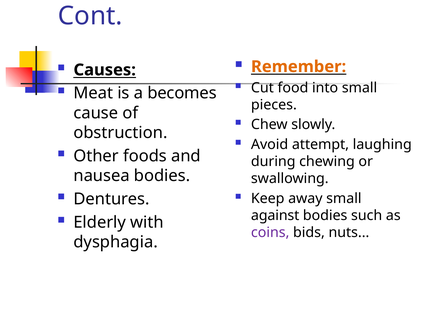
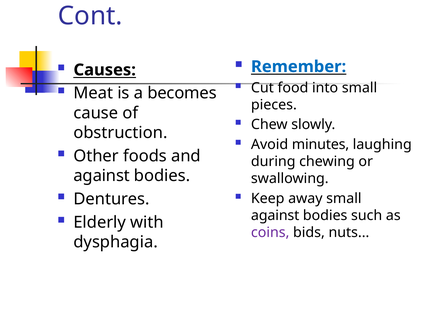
Remember colour: orange -> blue (299, 67)
attempt: attempt -> minutes (321, 145)
nausea: nausea -> against (102, 176)
